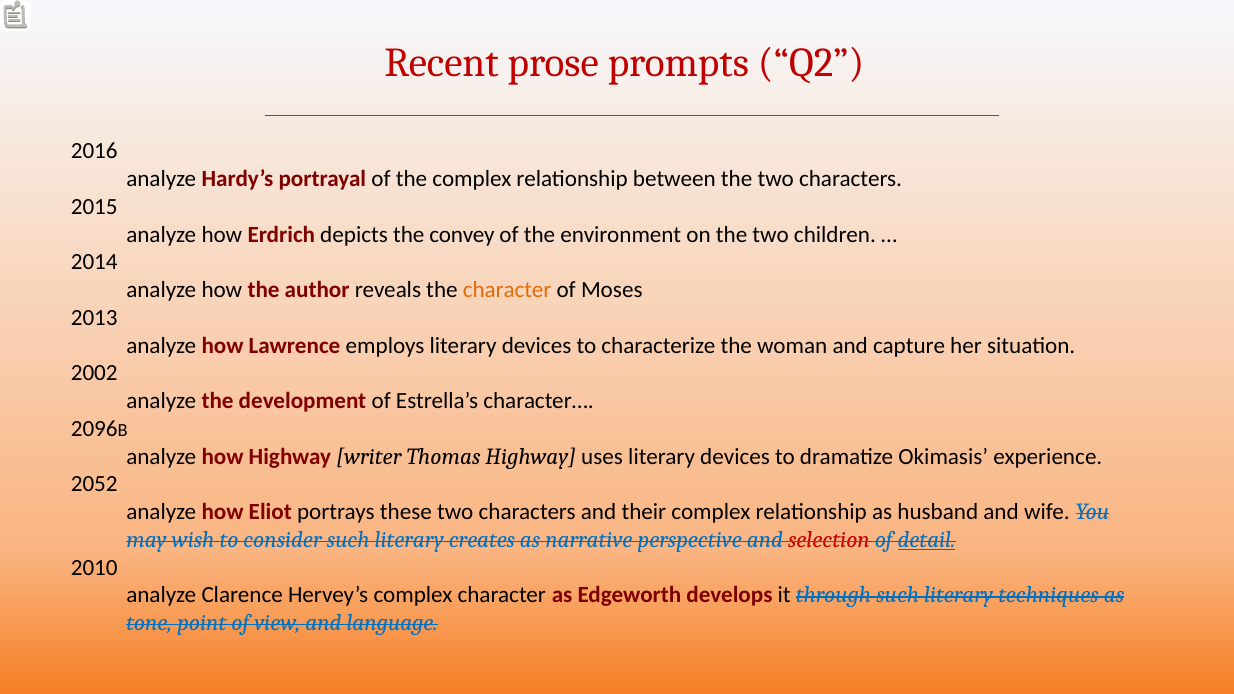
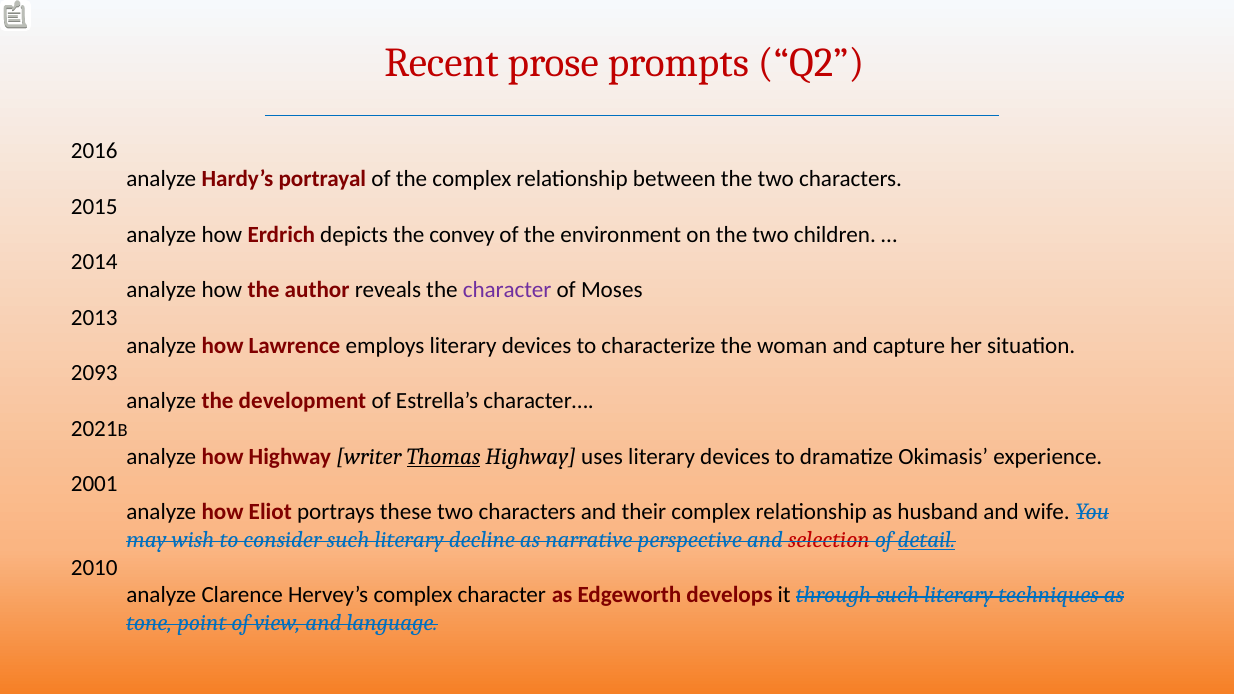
character colour: orange -> purple (507, 290)
2002: 2002 -> 2093 (94, 373)
2096: 2096 -> 2021 (94, 429)
Thomas underline: none -> present (443, 457)
2052: 2052 -> 2001 (94, 484)
creates: creates -> decline (482, 540)
